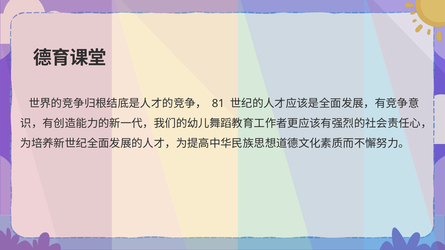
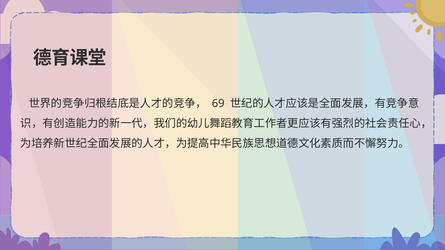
81: 81 -> 69 (218, 104)
